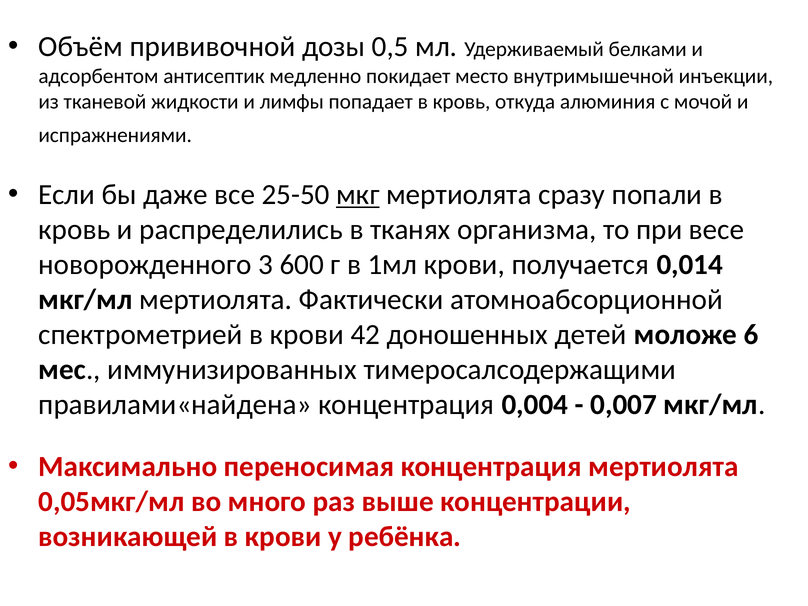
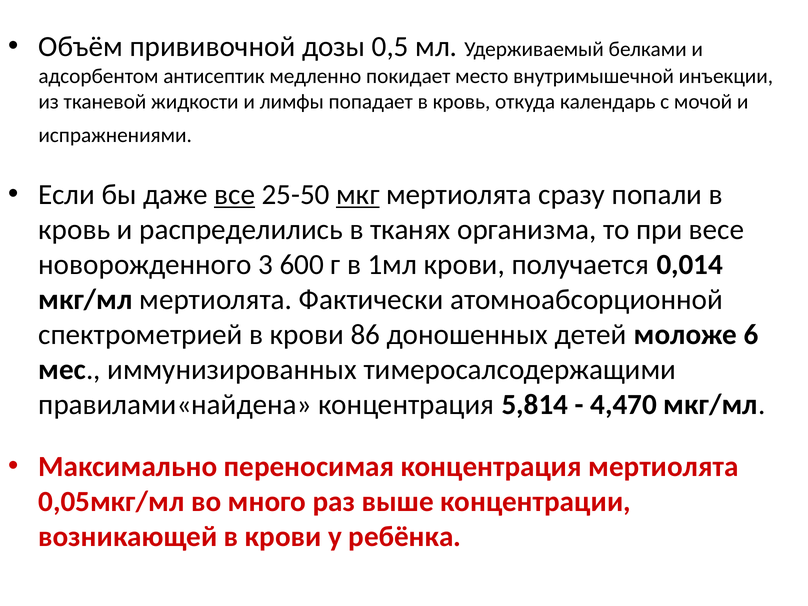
алюминия: алюминия -> календарь (608, 102)
все underline: none -> present (235, 195)
42: 42 -> 86 (365, 335)
0,004: 0,004 -> 5,814 (535, 405)
0,007: 0,007 -> 4,470 (624, 405)
